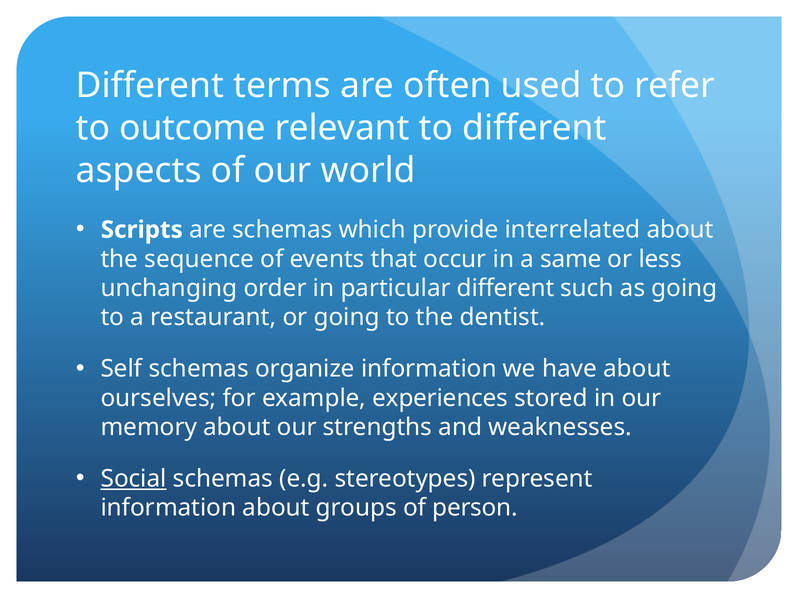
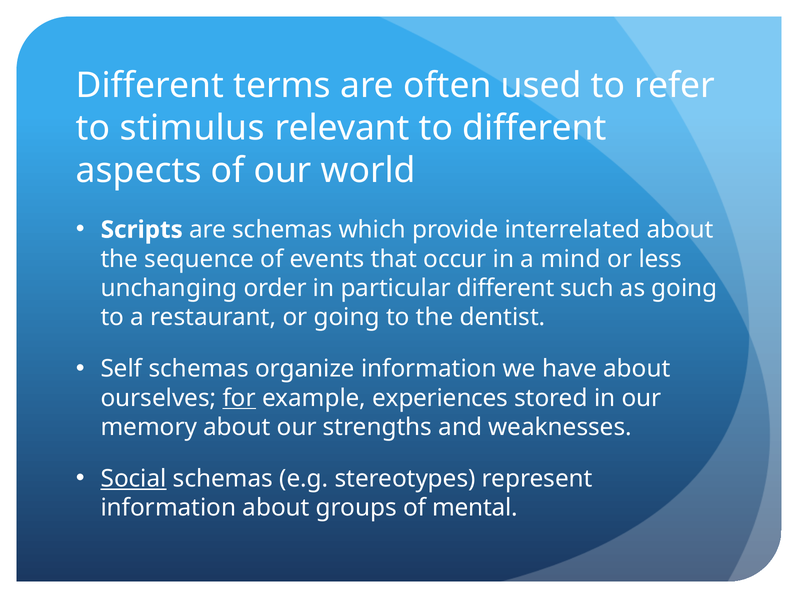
outcome: outcome -> stimulus (192, 128)
same: same -> mind (571, 259)
for underline: none -> present (239, 398)
person: person -> mental (475, 508)
